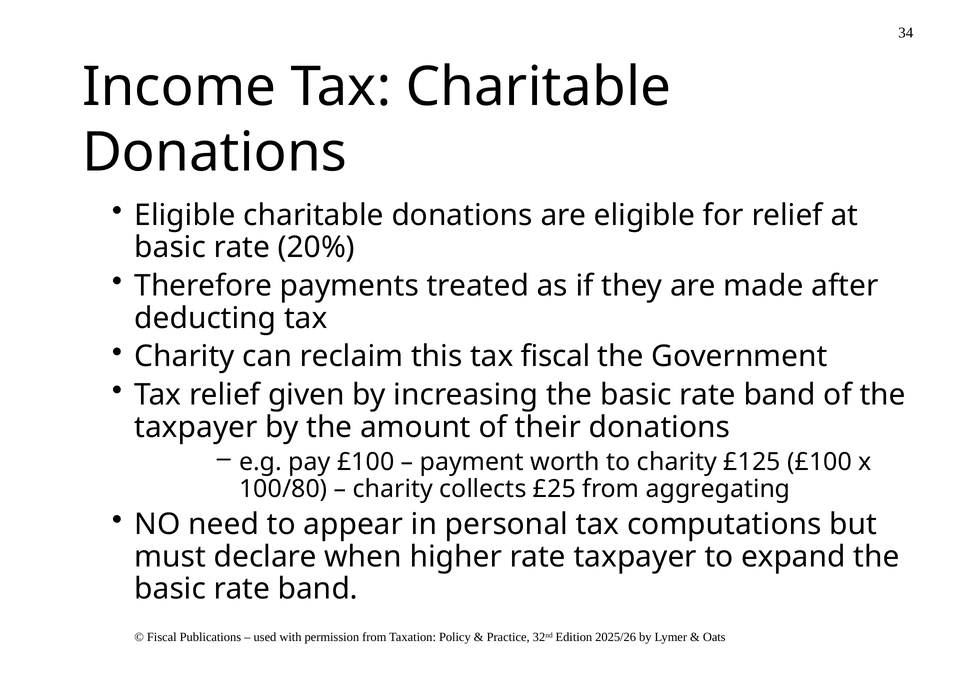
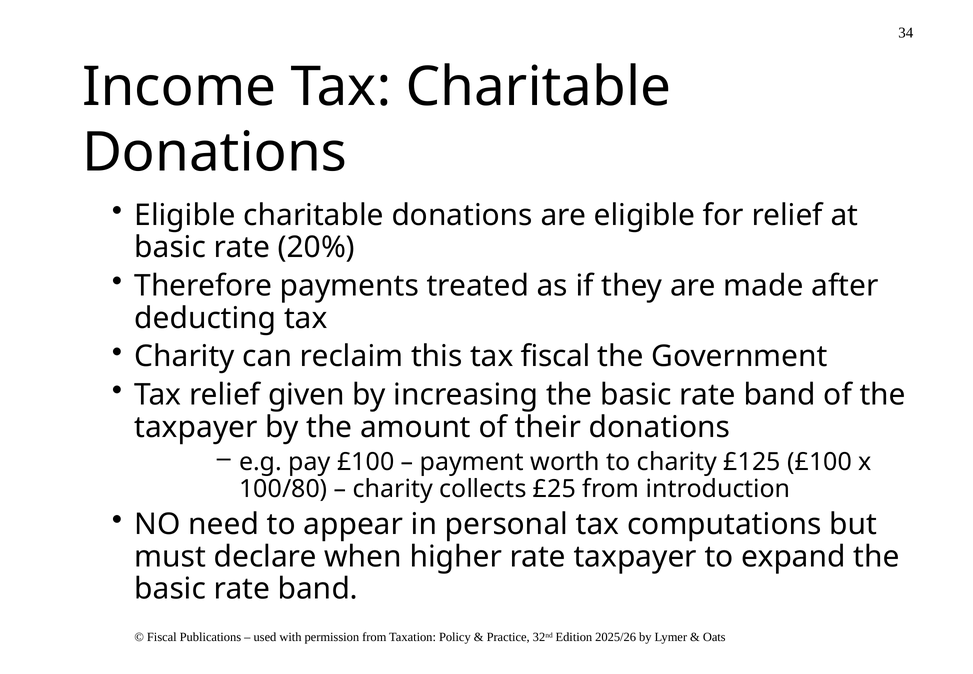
aggregating: aggregating -> introduction (718, 489)
